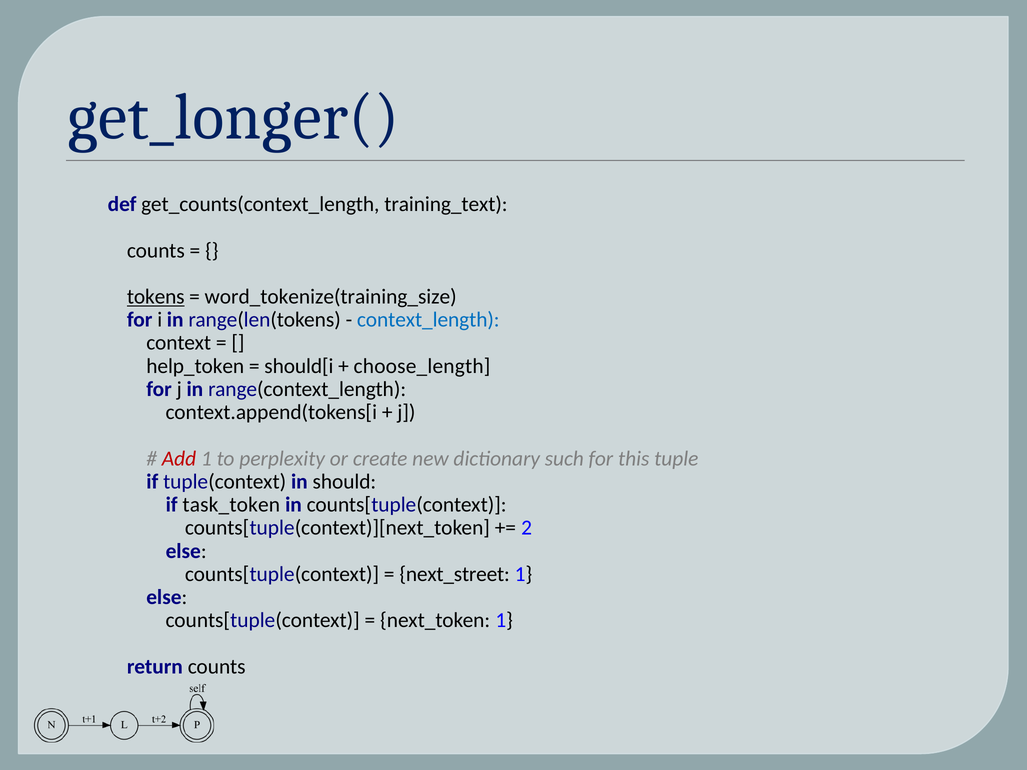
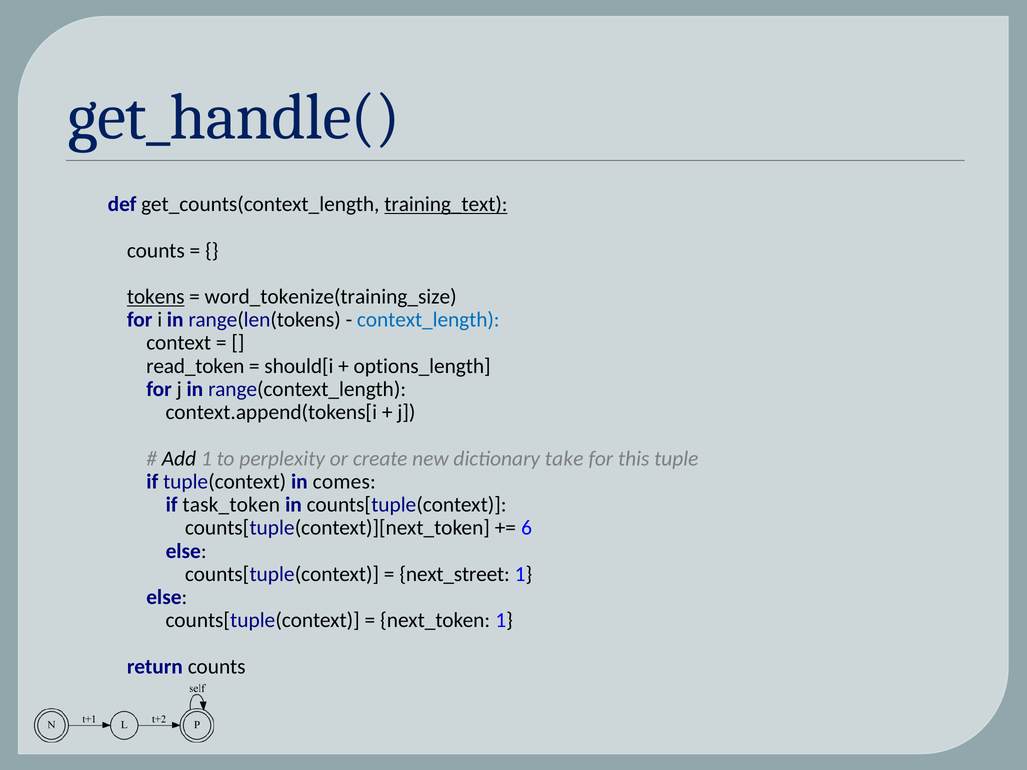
get_longer(: get_longer( -> get_handle( (234, 117)
training_text underline: none -> present (446, 204)
help_token: help_token -> read_token (195, 366)
choose_length: choose_length -> options_length (422, 366)
Add colour: red -> black (179, 459)
such: such -> take (564, 459)
should: should -> comes (344, 482)
2: 2 -> 6 (527, 528)
